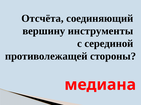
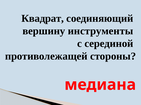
Отсчёта: Отсчёта -> Квадрат (43, 18)
